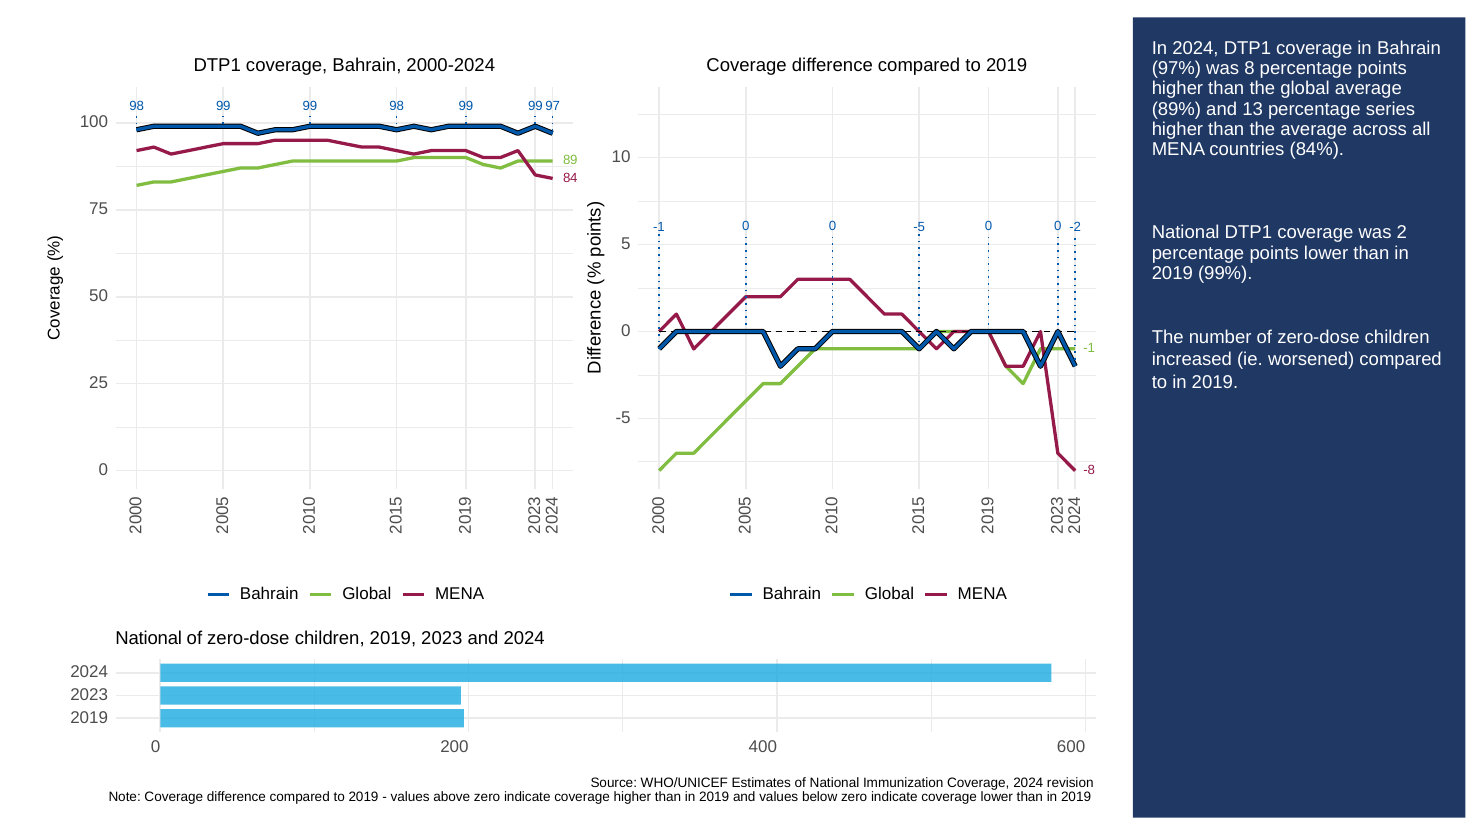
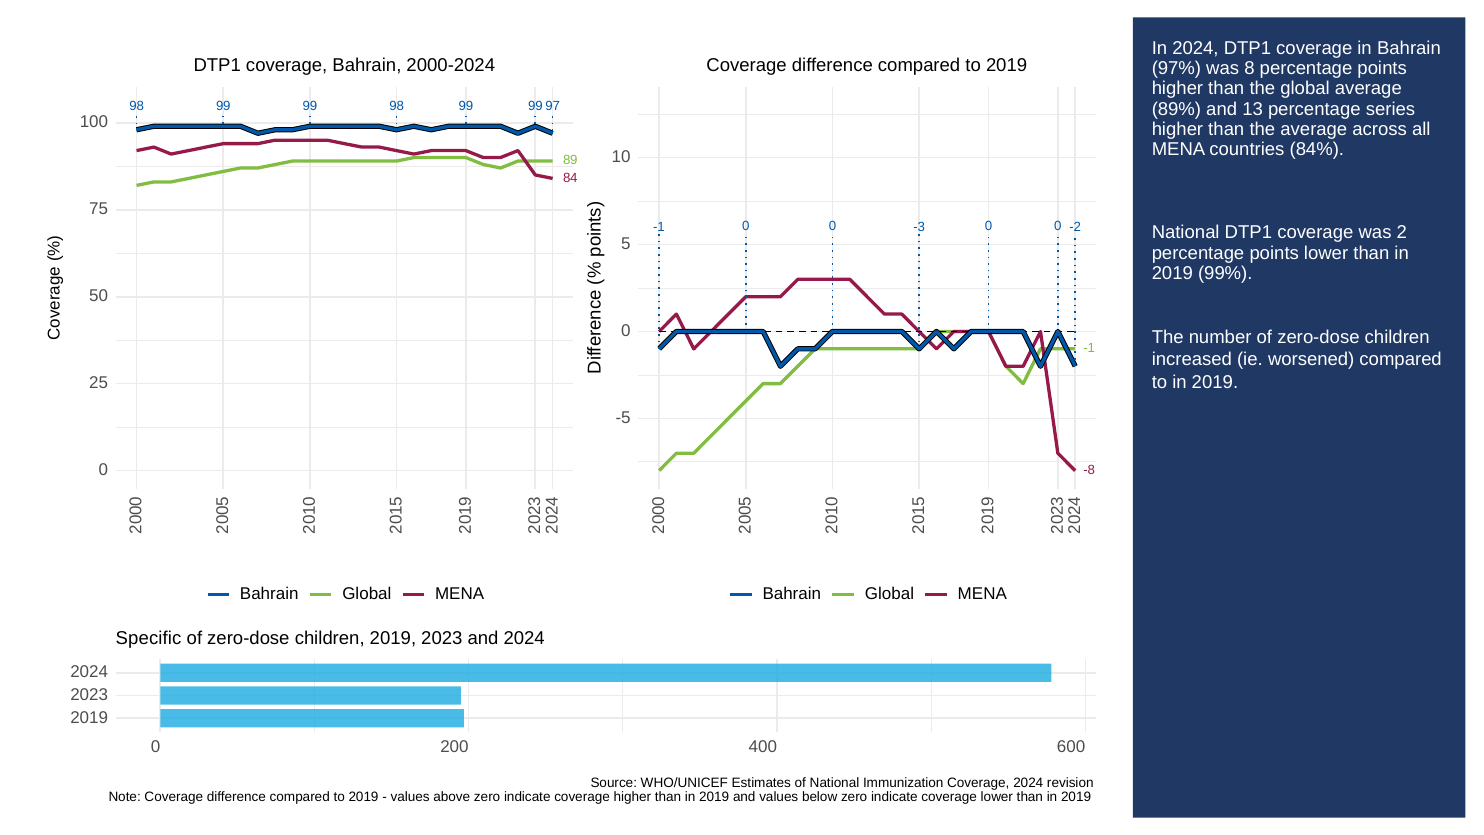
0 -5: -5 -> -3 (919, 227)
National: National -> Specific (149, 638)
